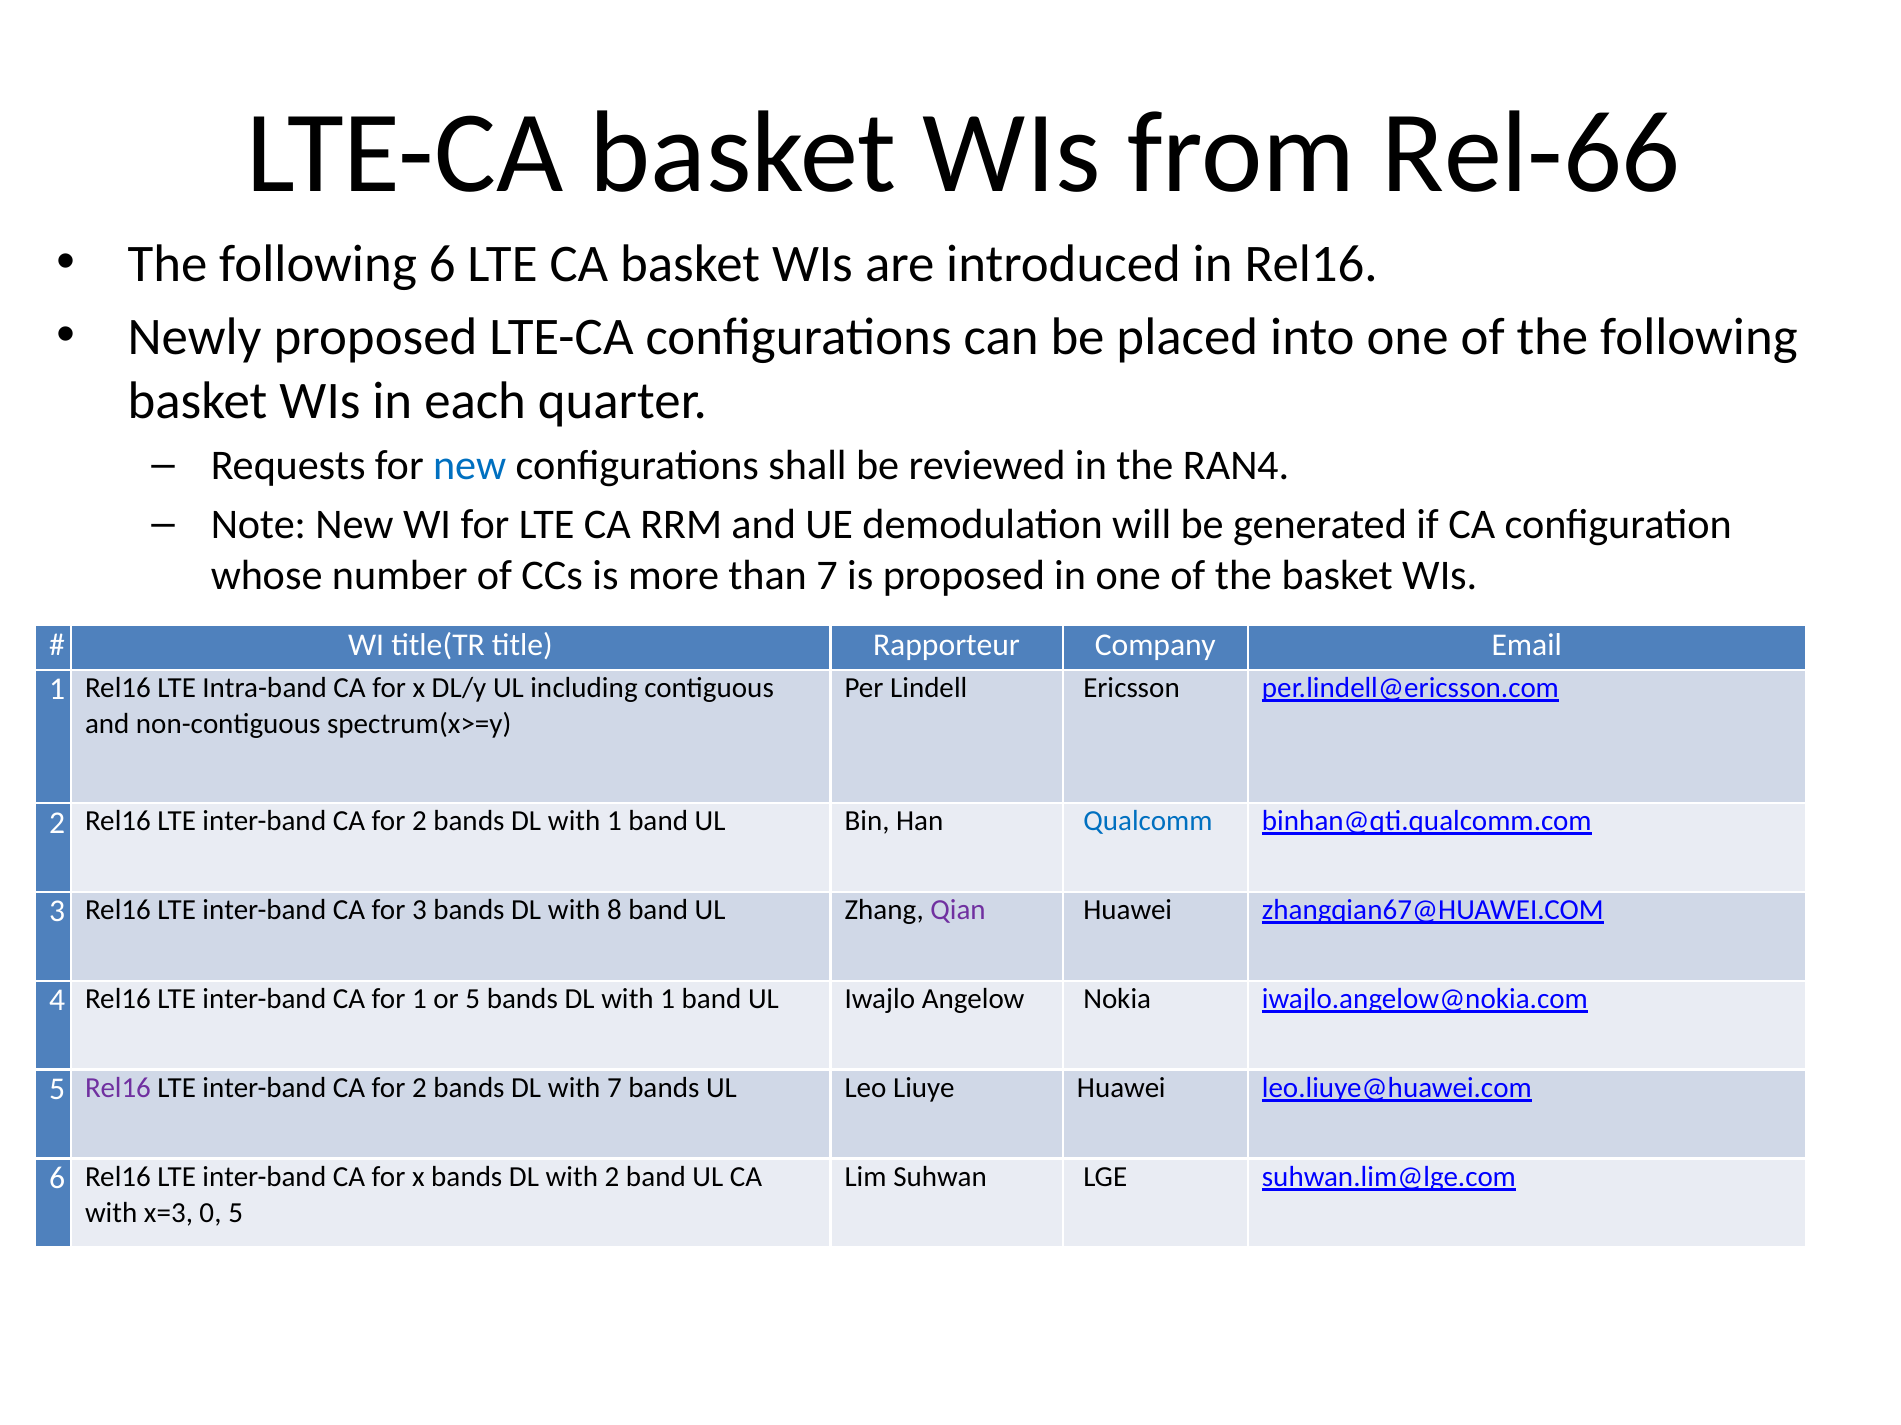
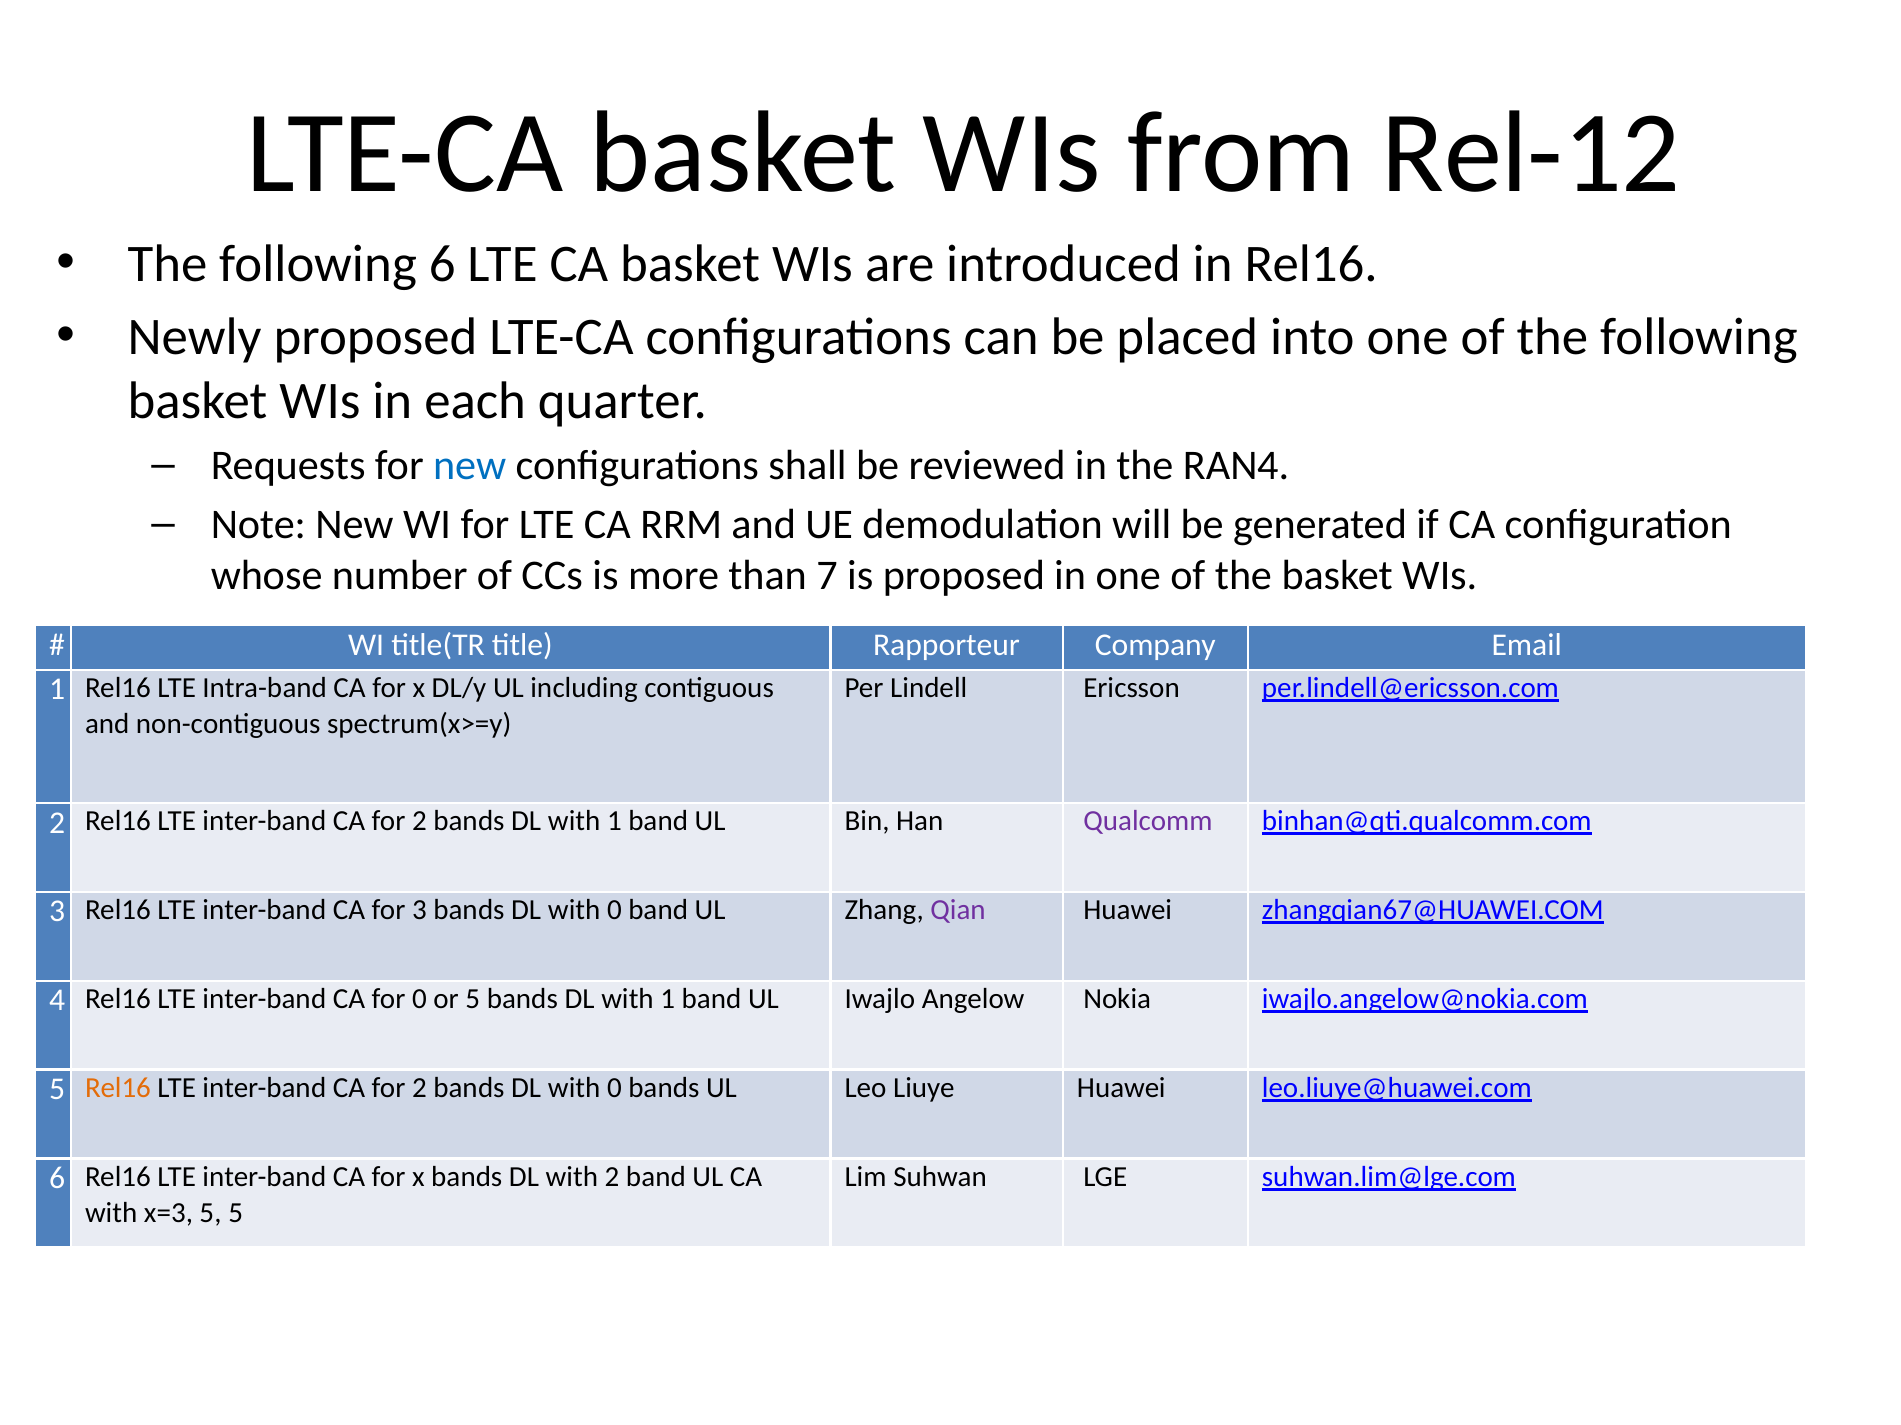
Rel-66: Rel-66 -> Rel-12 (1531, 154)
Qualcomm colour: blue -> purple (1148, 822)
8: 8 -> 0 (614, 911)
for 1: 1 -> 0 (420, 1000)
Rel16 colour: purple -> orange (118, 1089)
7: 7 -> 0 (614, 1089)
x=3 0: 0 -> 5 (210, 1213)
